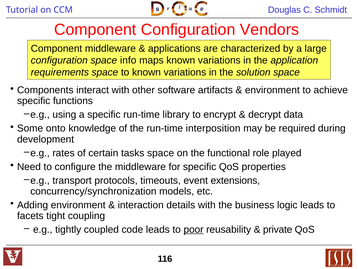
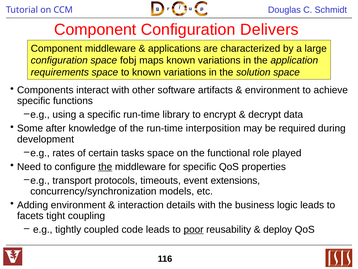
Vendors: Vendors -> Delivers (269, 29)
info: info -> fobj (128, 60)
onto: onto -> after (56, 128)
the underline: none -> present (105, 166)
private: private -> deploy (278, 229)
